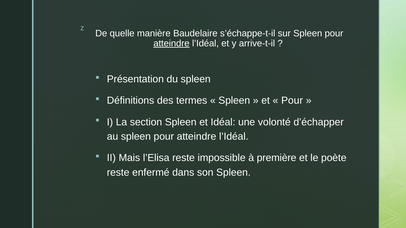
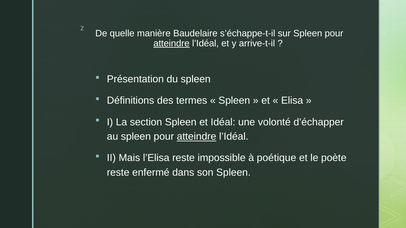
Pour: Pour -> Elisa (292, 101)
atteindre underline: none -> present (197, 137)
première: première -> poétique (277, 158)
